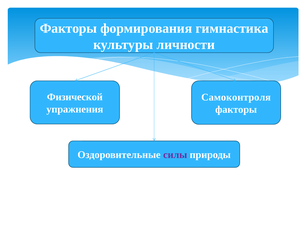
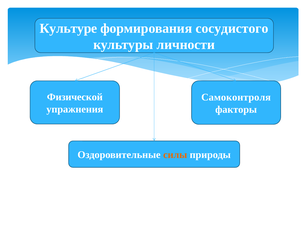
Факторы: Факторы -> Культуре (68, 28)
гимнастика: гимнастика -> сосудистого (232, 28)
силы colour: purple -> orange (175, 155)
